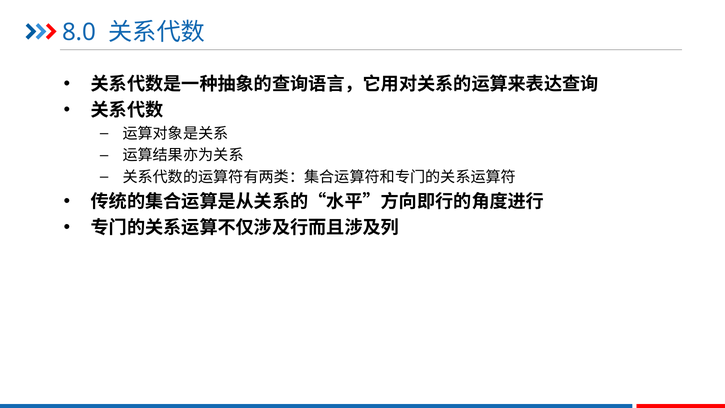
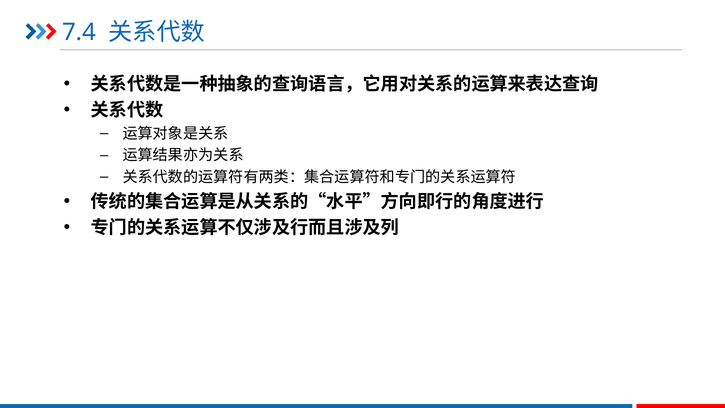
8.0: 8.0 -> 7.4 (79, 32)
